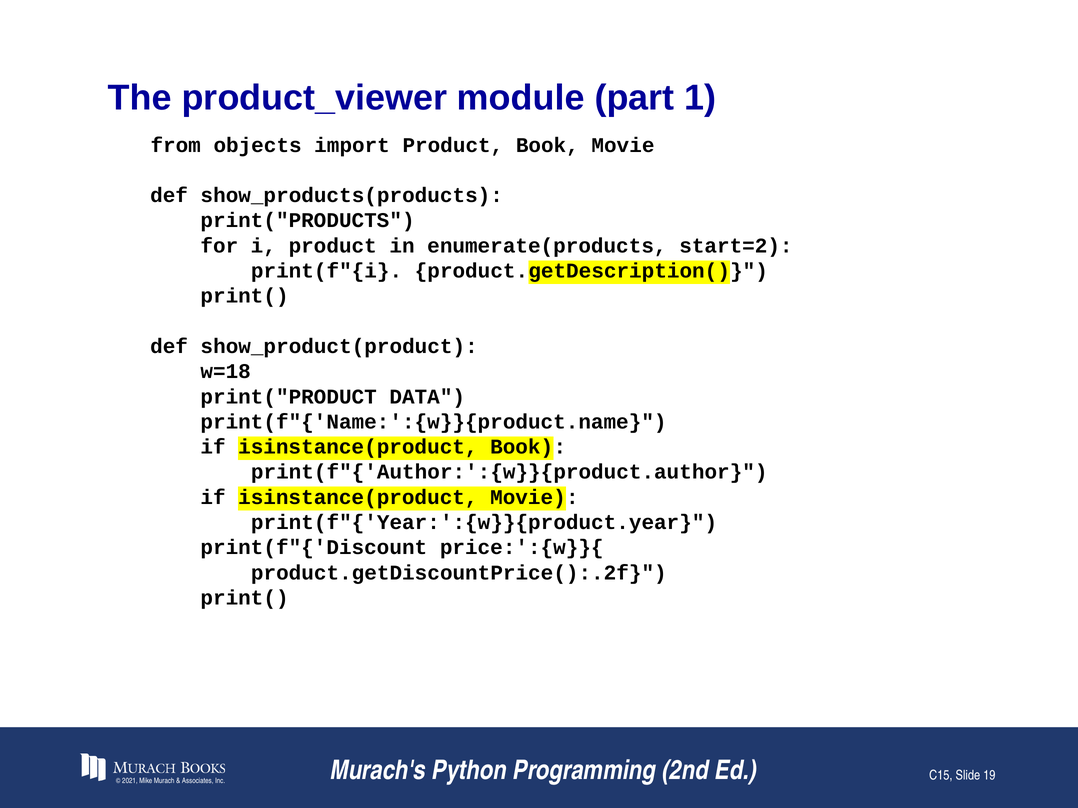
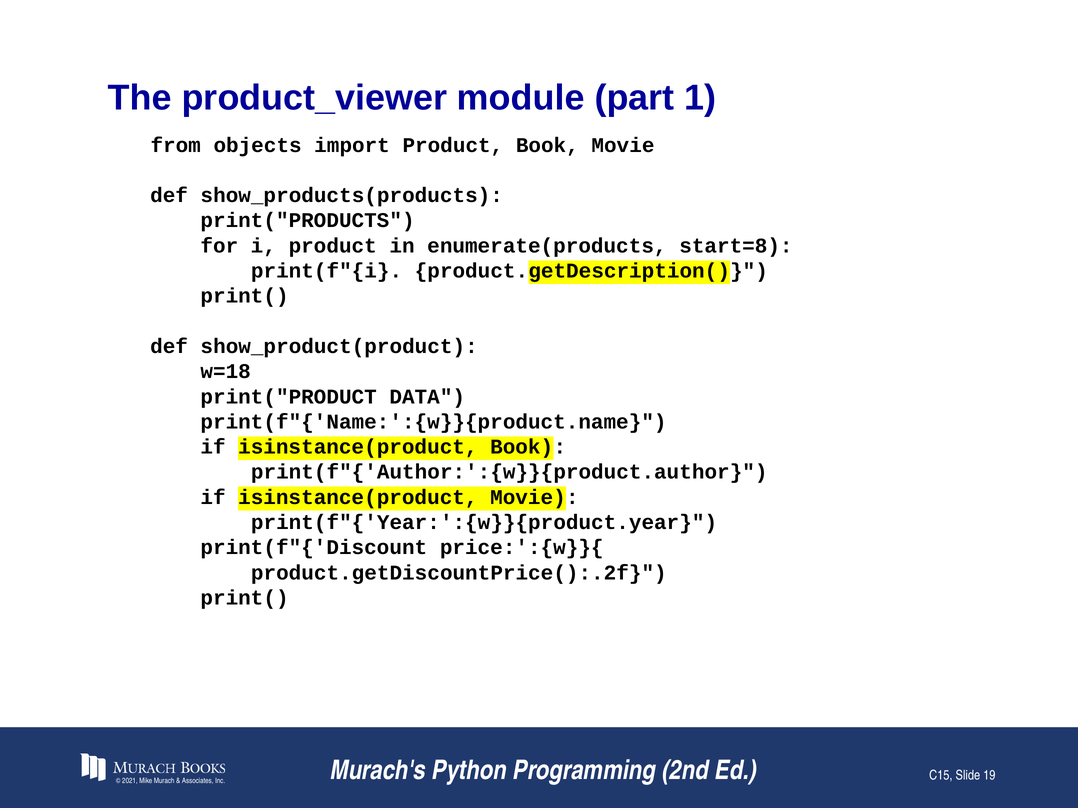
start=2: start=2 -> start=8 (736, 246)
